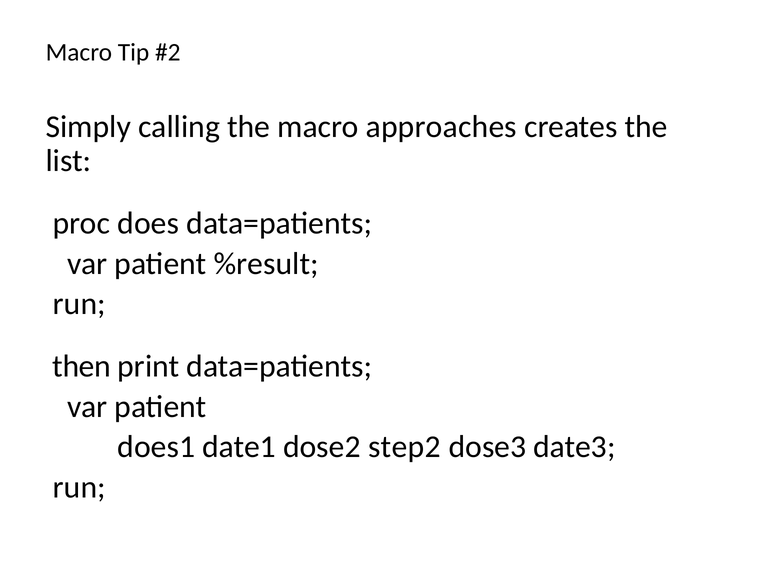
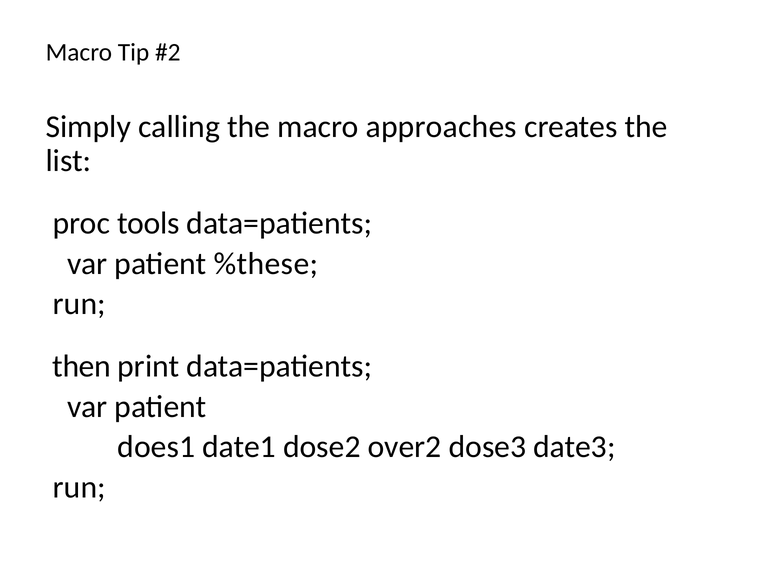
does: does -> tools (148, 223)
%result: %result -> %these (266, 264)
step2: step2 -> over2 (405, 447)
